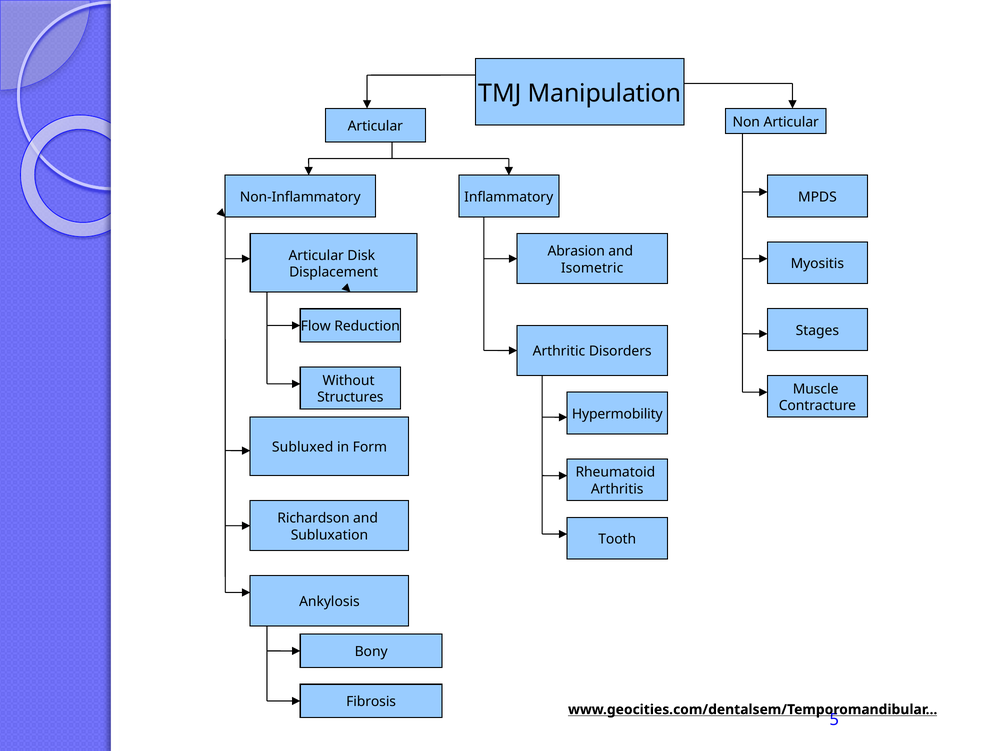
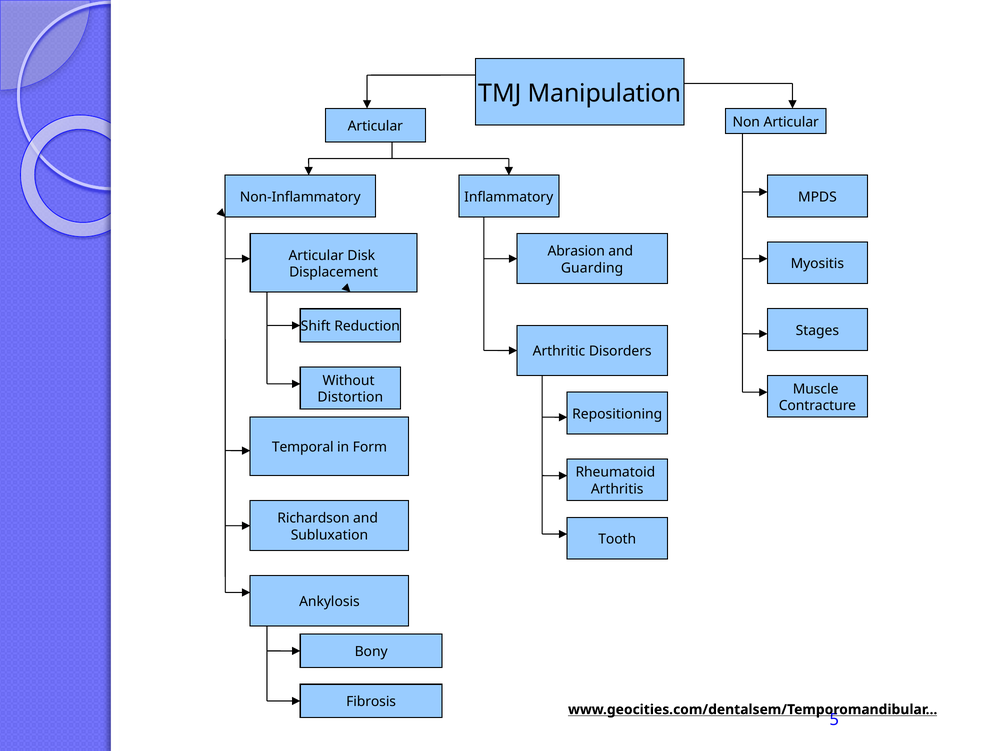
Isometric: Isometric -> Guarding (592, 268)
Flow: Flow -> Shift (316, 326)
Structures: Structures -> Distortion (350, 397)
Hypermobility: Hypermobility -> Repositioning (617, 414)
Subluxed: Subluxed -> Temporal (303, 447)
